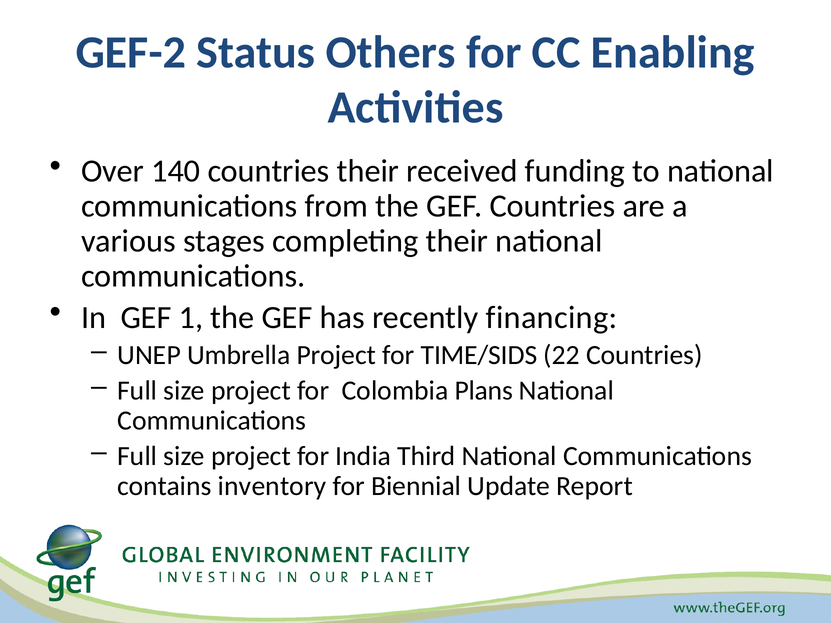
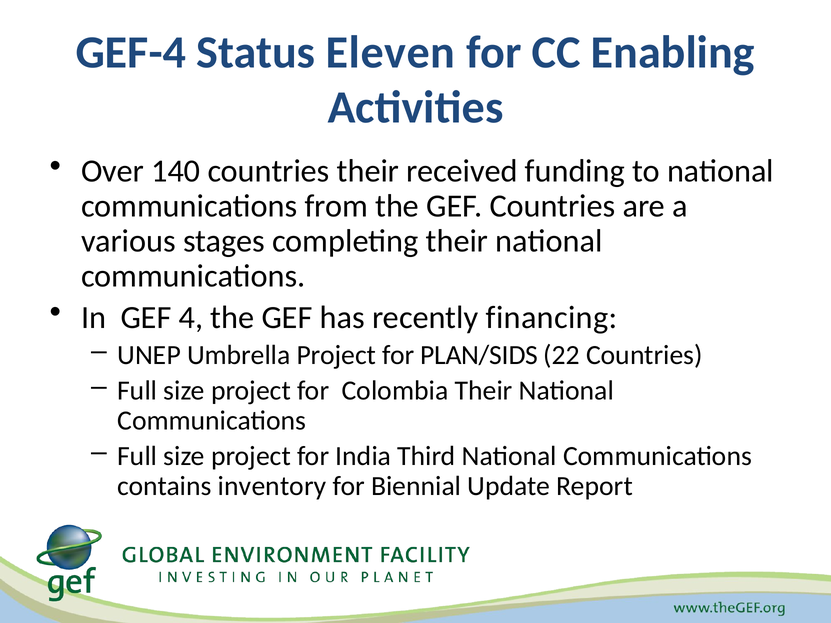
GEF-2: GEF-2 -> GEF-4 (131, 52)
Others: Others -> Eleven (390, 52)
1: 1 -> 4 (191, 318)
TIME/SIDS: TIME/SIDS -> PLAN/SIDS (479, 355)
Colombia Plans: Plans -> Their (484, 391)
